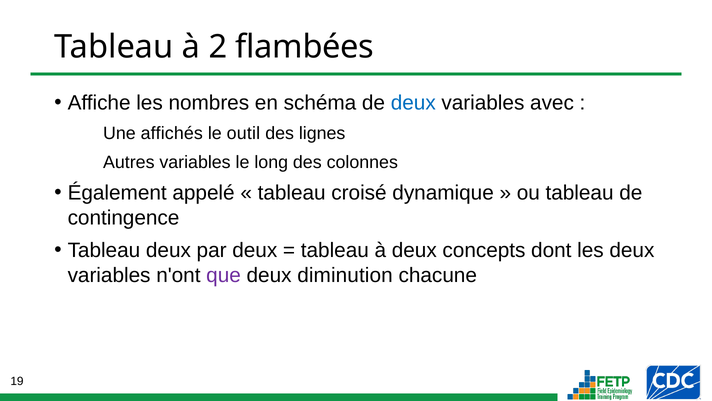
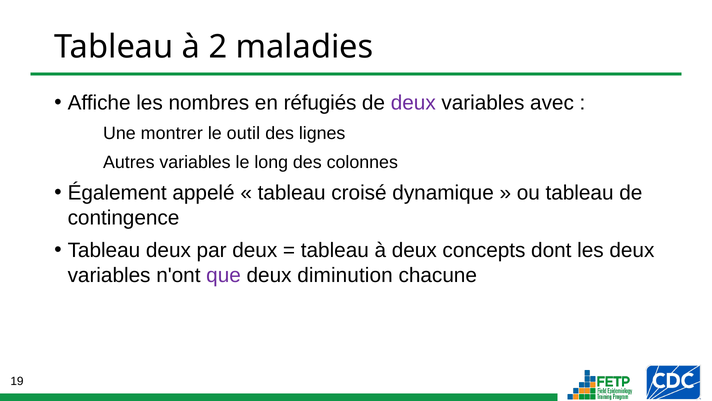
flambées: flambées -> maladies (305, 47)
schéma: schéma -> réfugiés (320, 103)
deux colour: blue -> purple (413, 103)
affichés: affichés -> montrer (172, 133)
